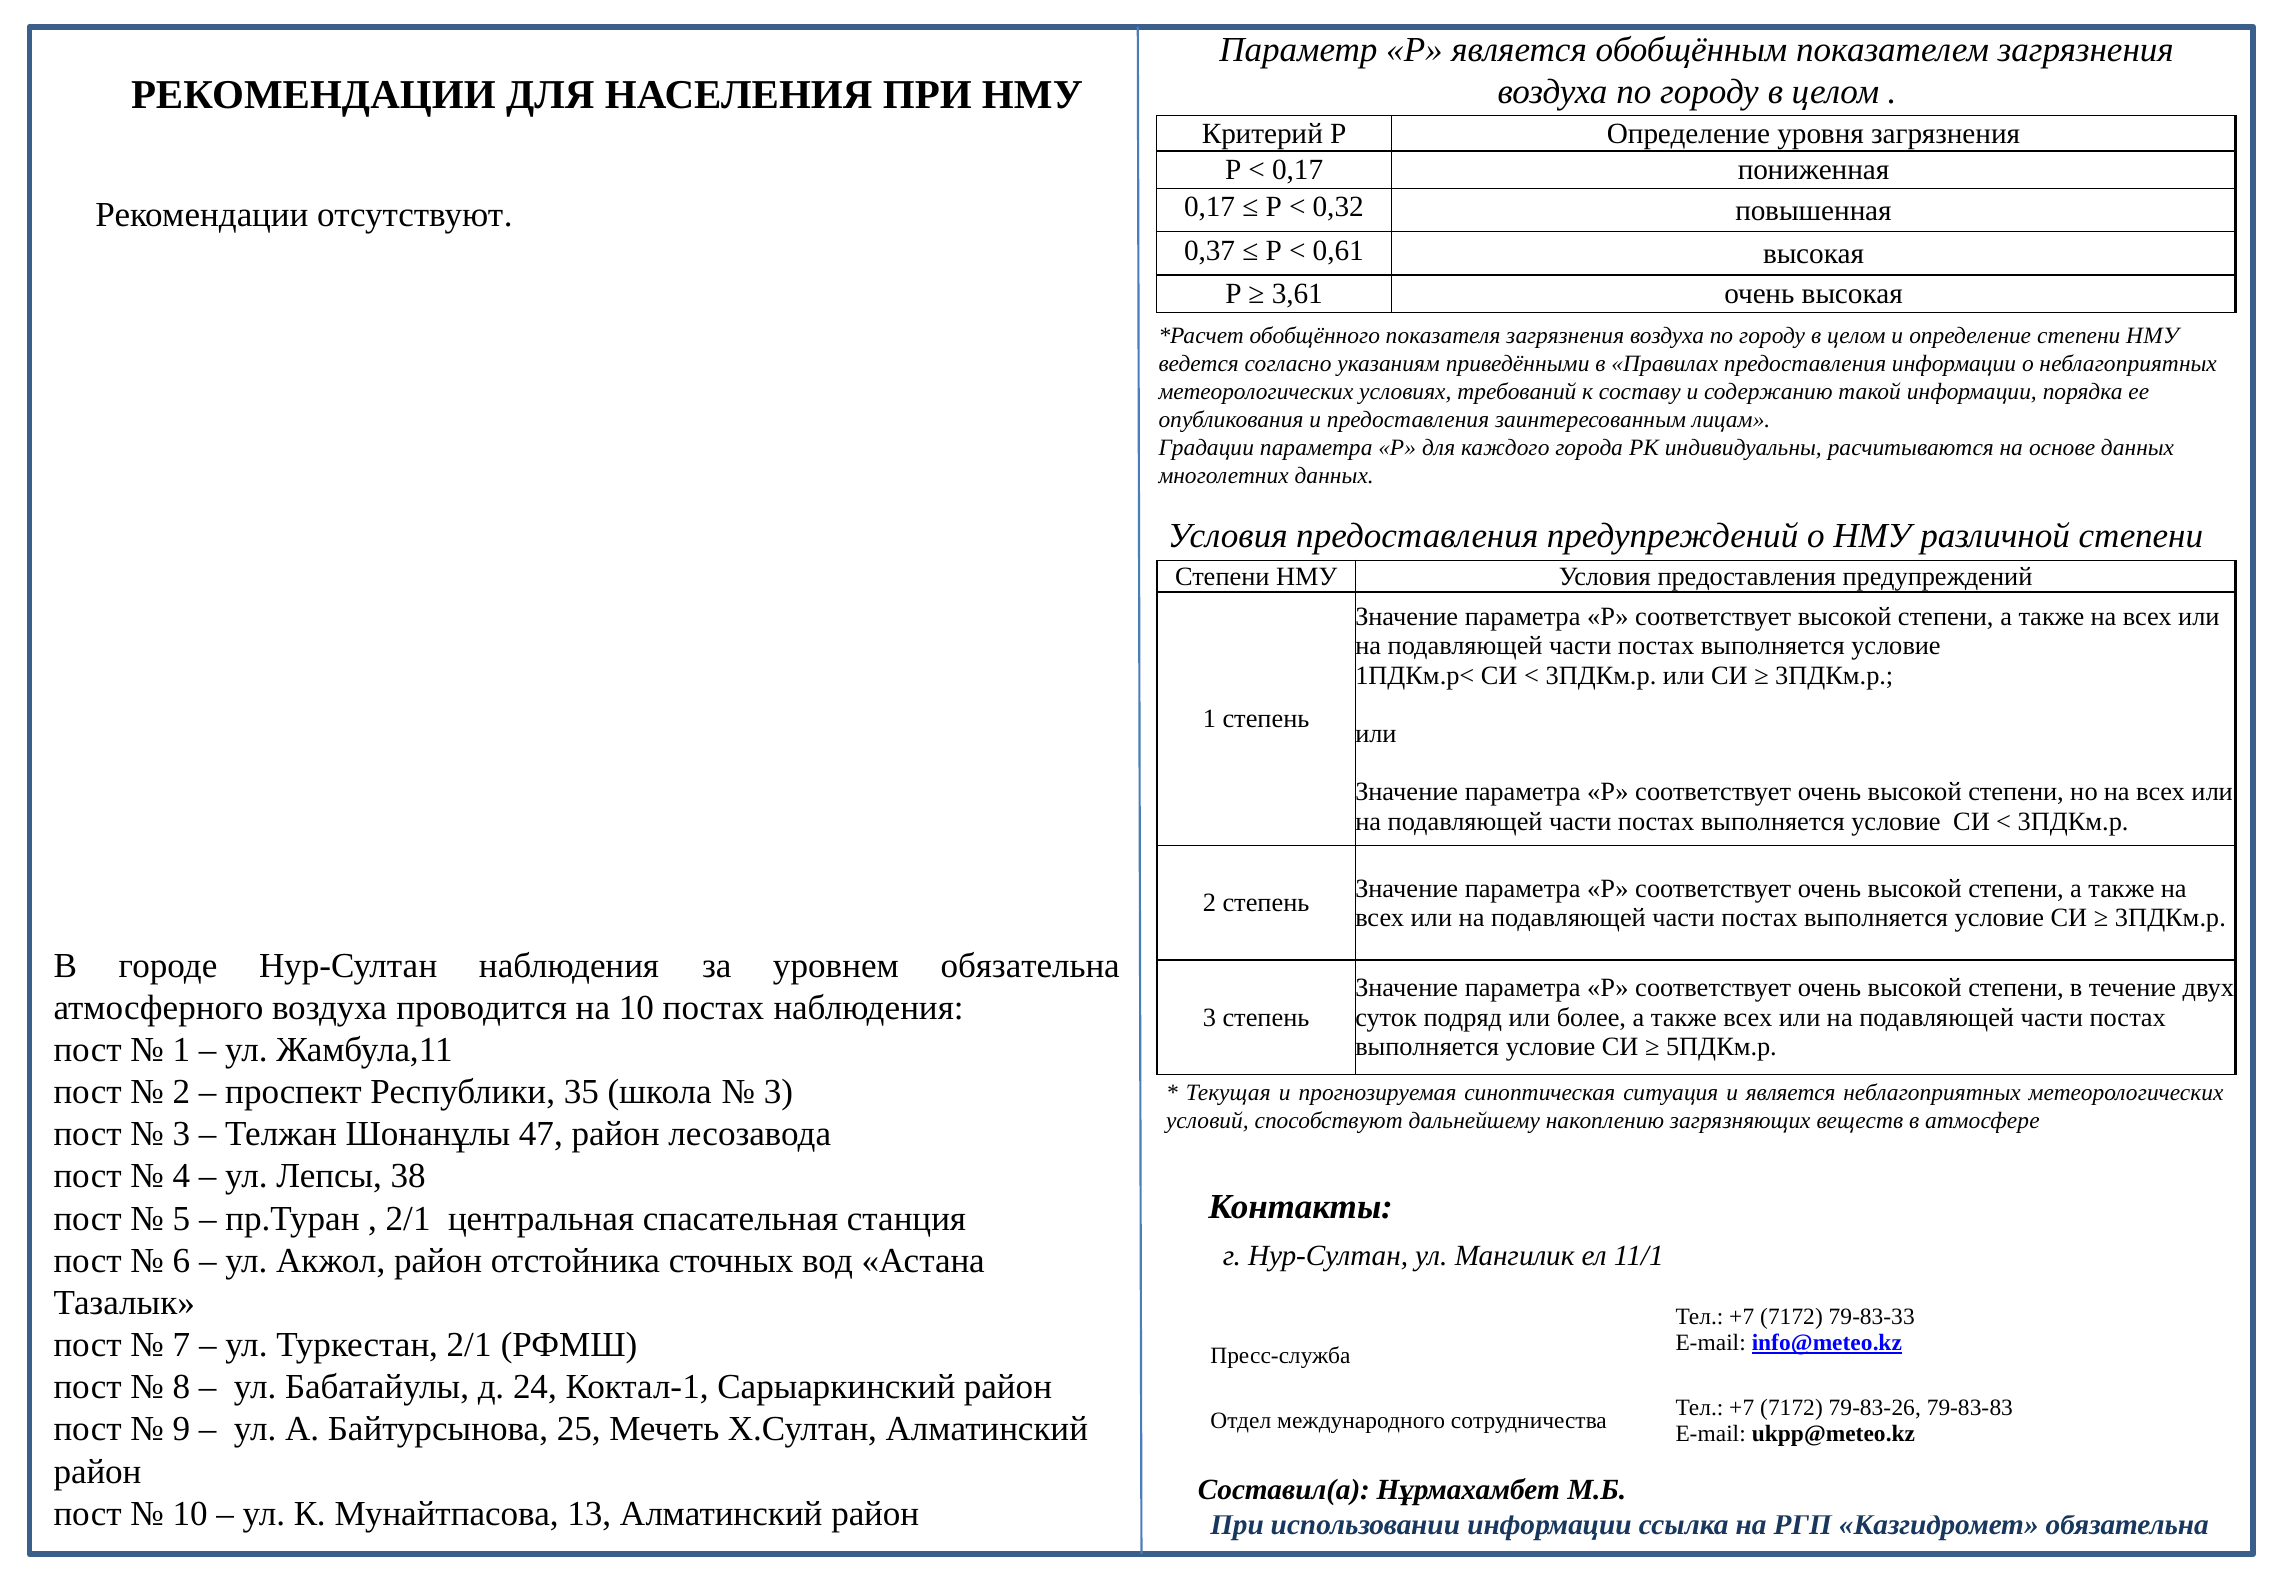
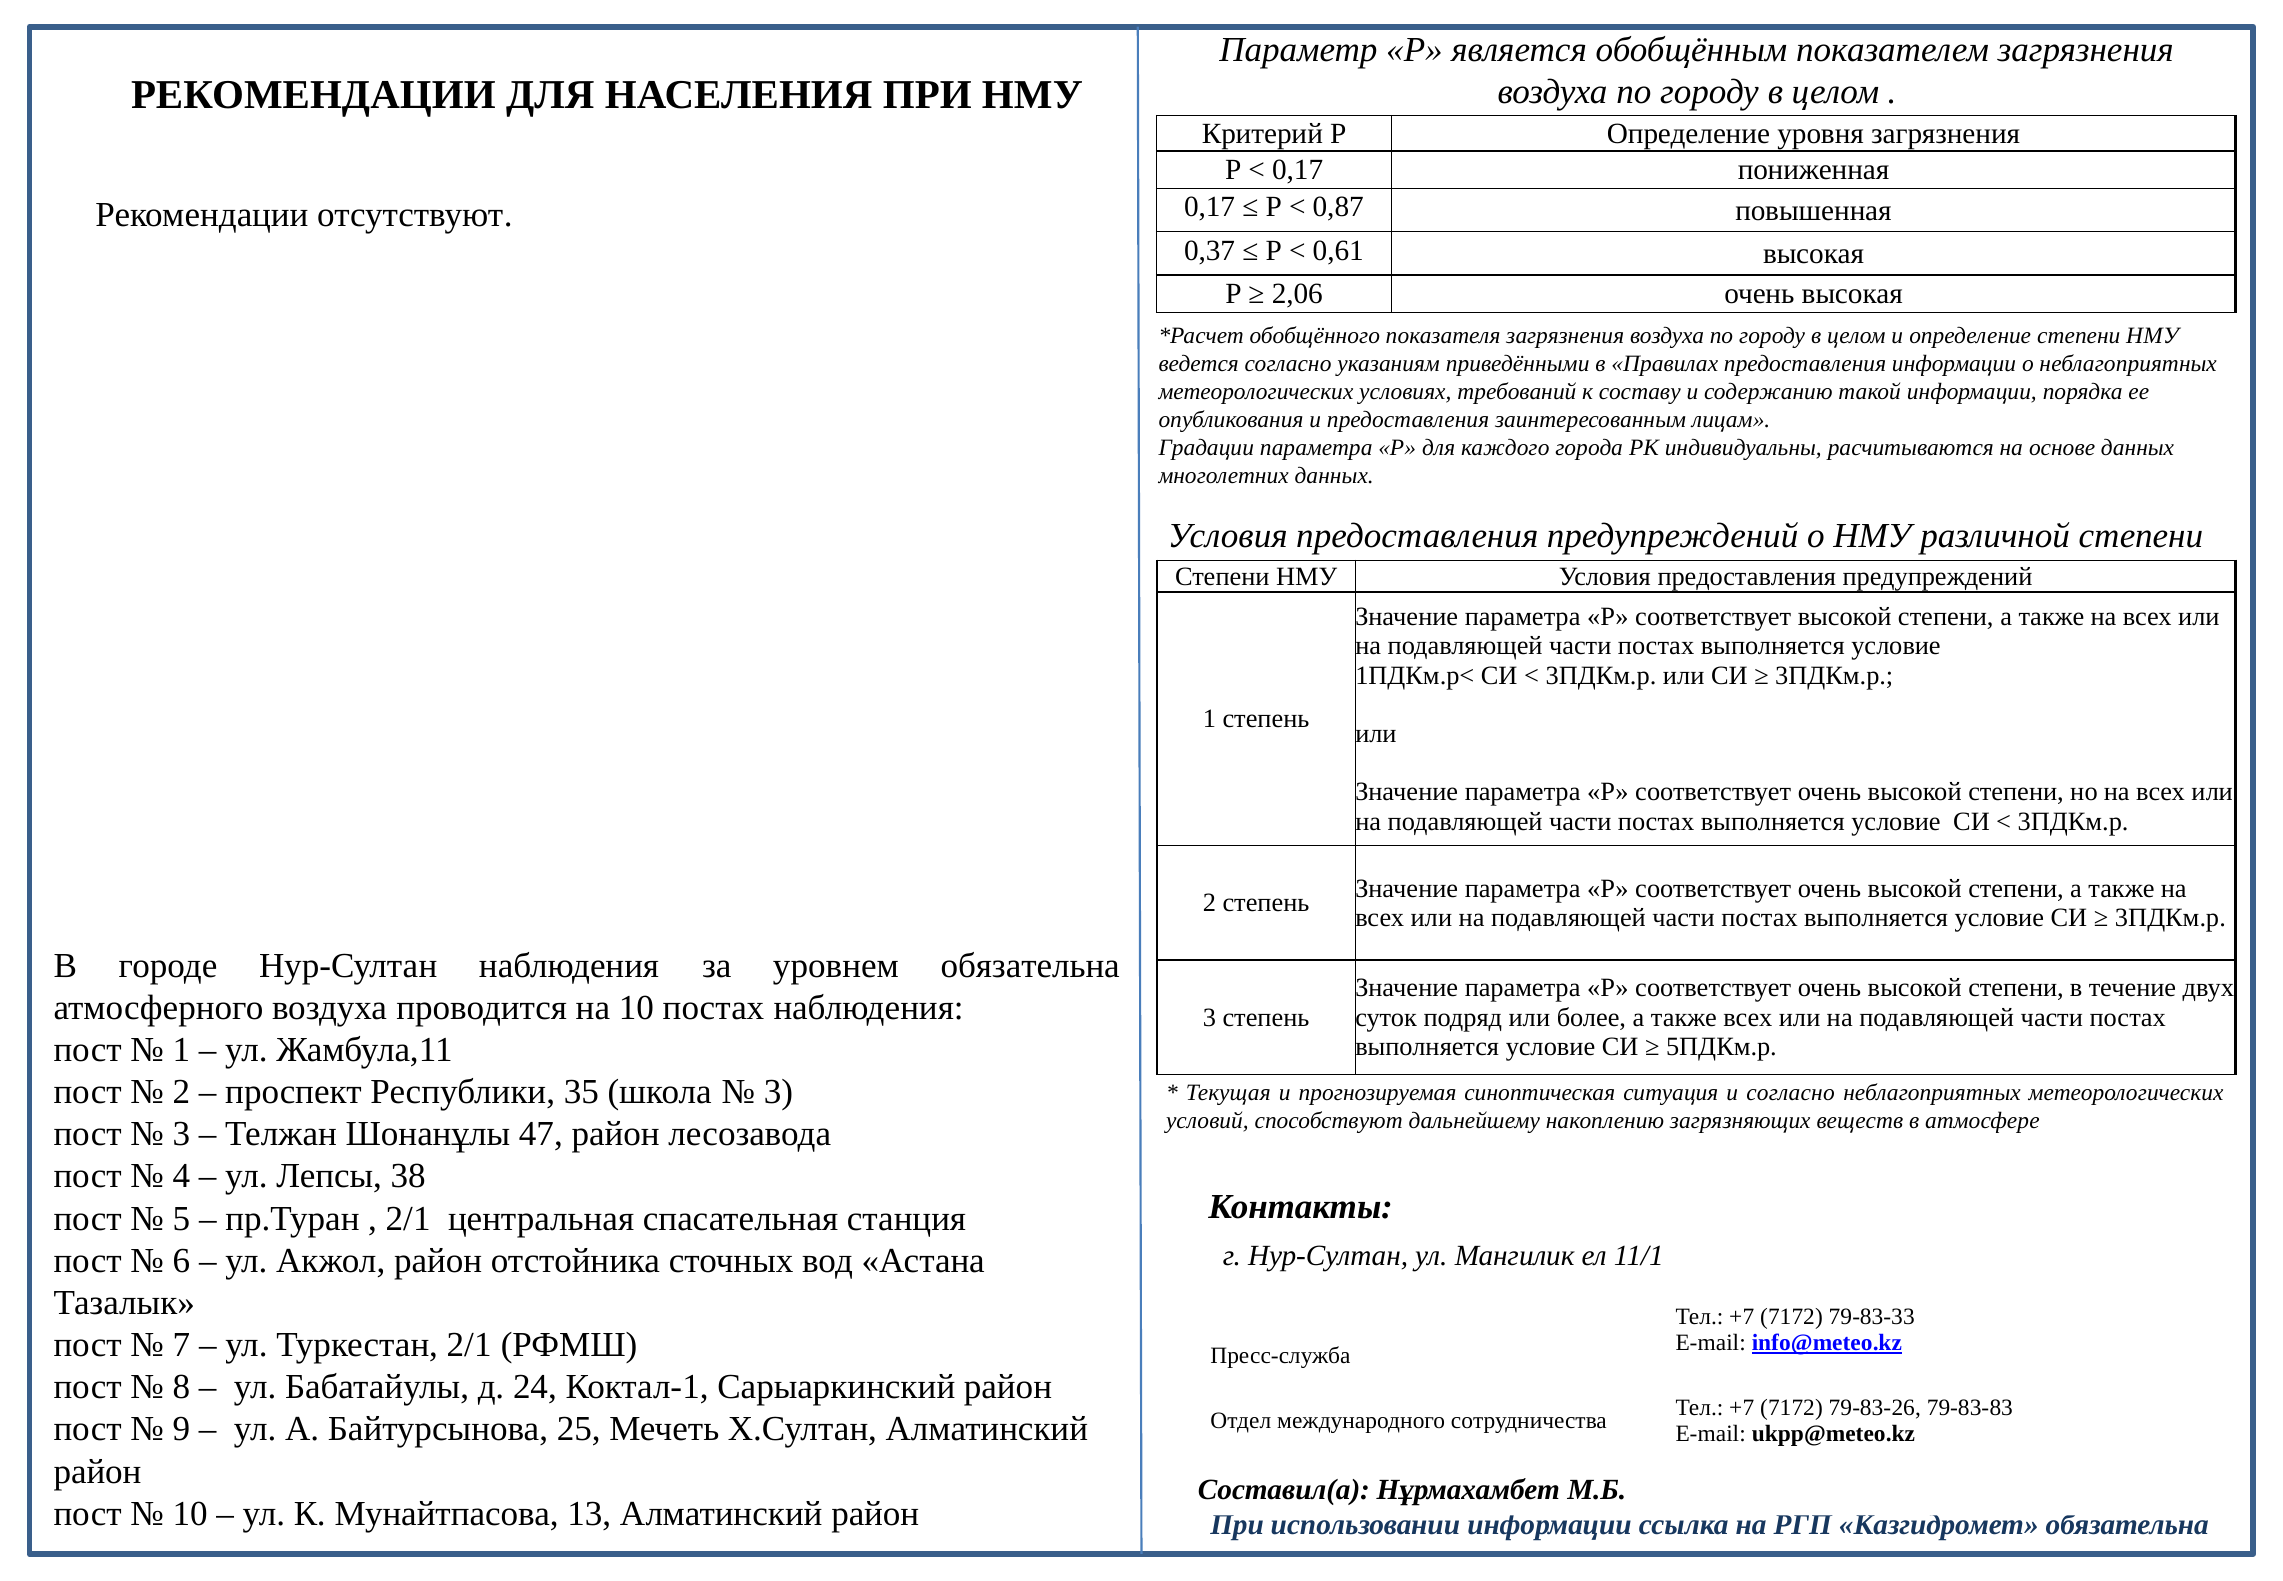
0,32: 0,32 -> 0,87 (1338, 207)
3,61: 3,61 -> 2,06 (1297, 293)
и является: является -> согласно (1791, 1092)
